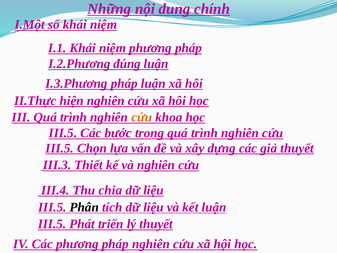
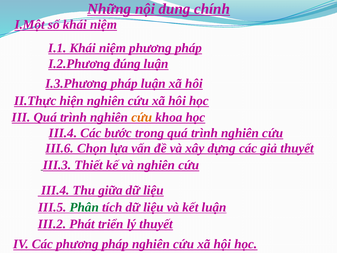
III.5: III.5 -> III.4 (63, 133)
III.5: III.5 -> III.6 (60, 148)
chia: chia -> giữa (111, 190)
Phân colour: black -> green (84, 207)
III.5: III.5 -> III.2 (52, 224)
